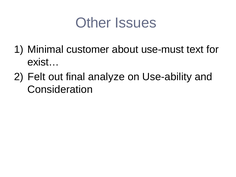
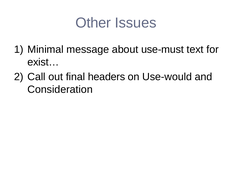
customer: customer -> message (88, 50)
Felt: Felt -> Call (36, 77)
analyze: analyze -> headers (106, 77)
Use-ability: Use-ability -> Use-would (167, 77)
